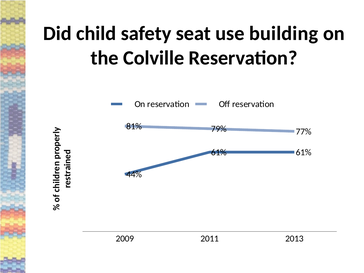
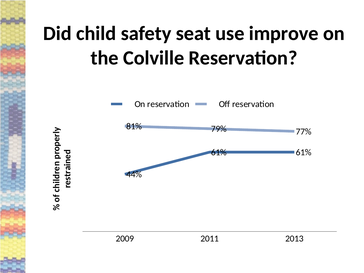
building: building -> improve (284, 34)
